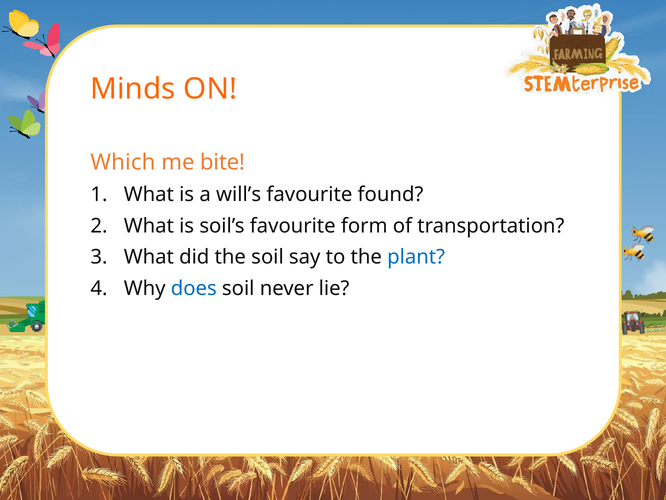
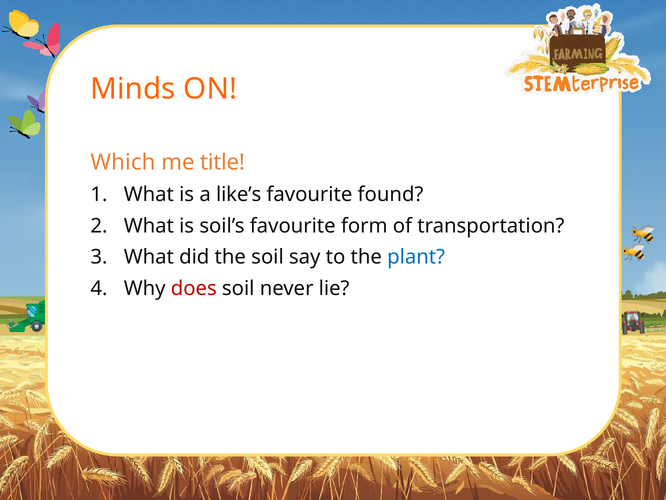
bite: bite -> title (222, 162)
will’s: will’s -> like’s (239, 195)
does colour: blue -> red (194, 288)
